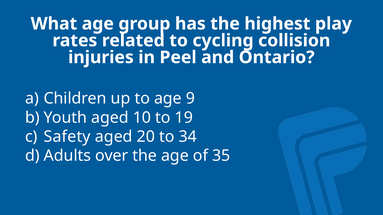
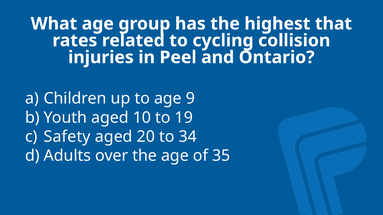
play: play -> that (334, 24)
